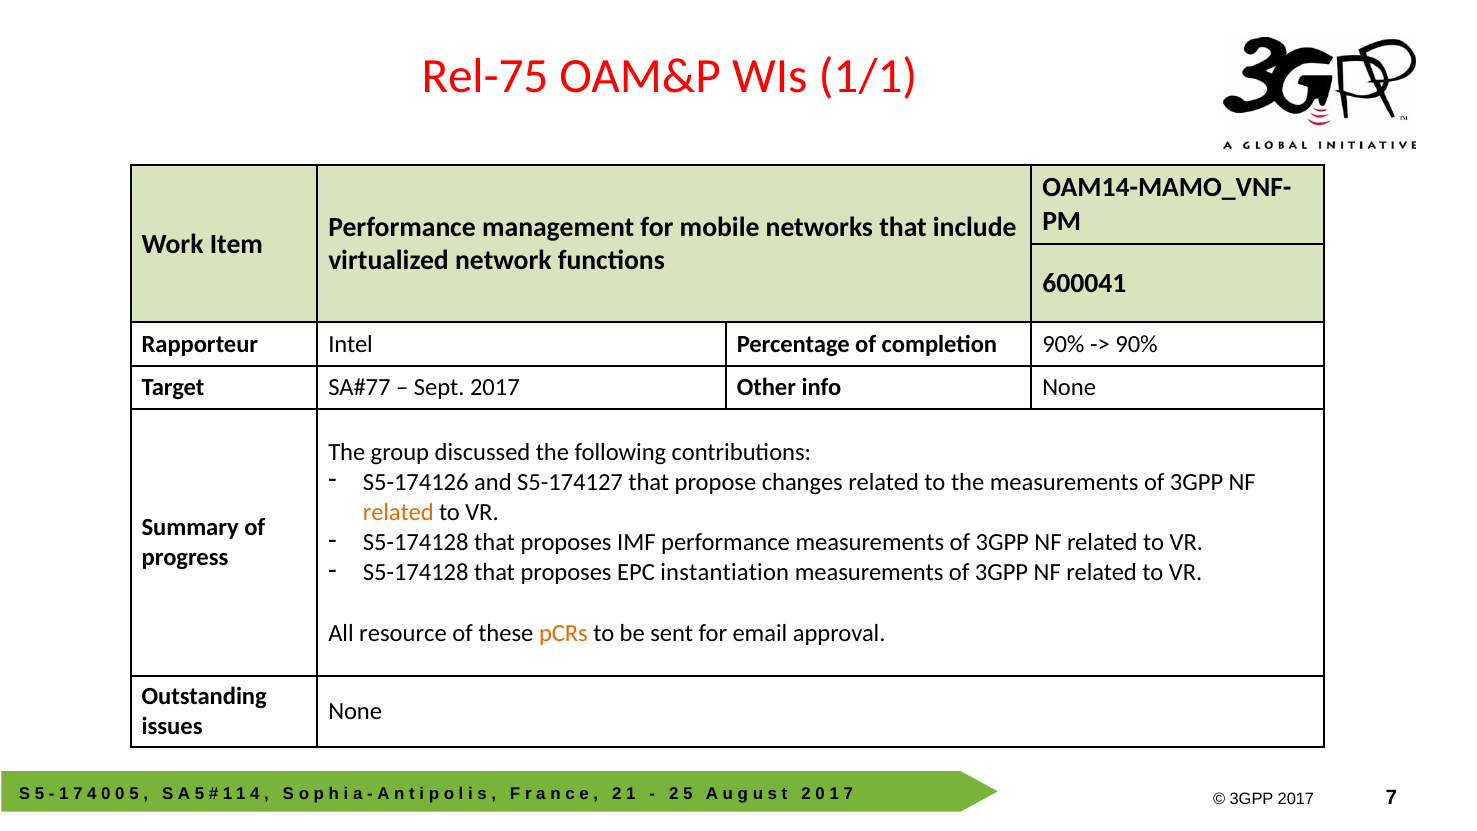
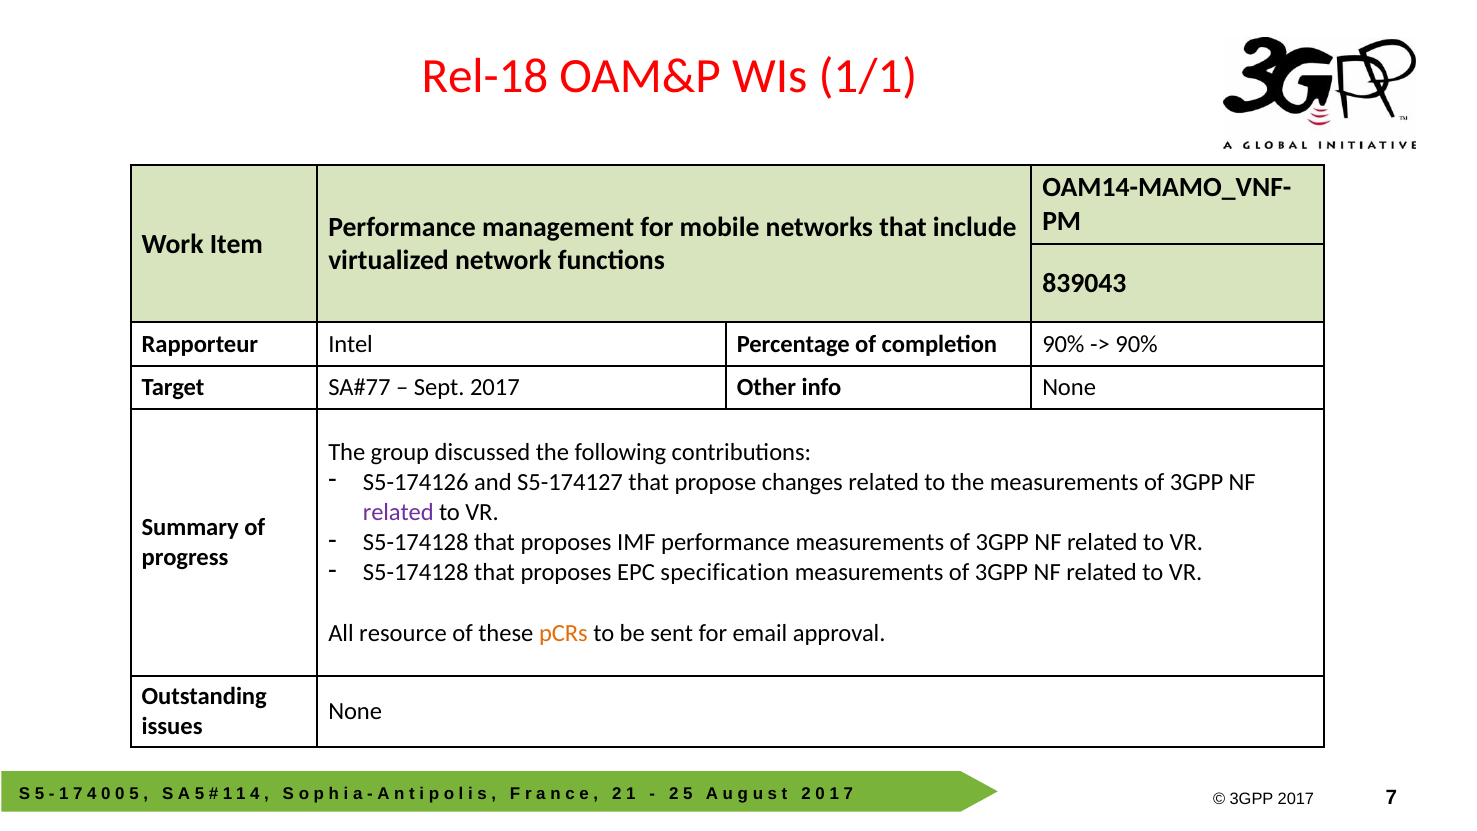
Rel-75: Rel-75 -> Rel-18 (485, 77)
600041: 600041 -> 839043 (1084, 283)
related colour: orange -> purple (398, 512)
instantiation: instantiation -> specification (725, 573)
